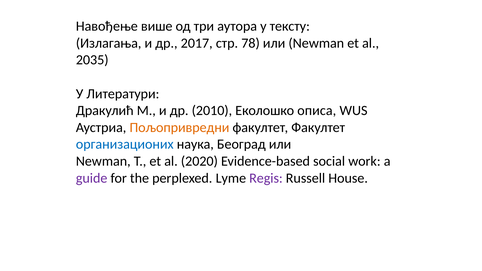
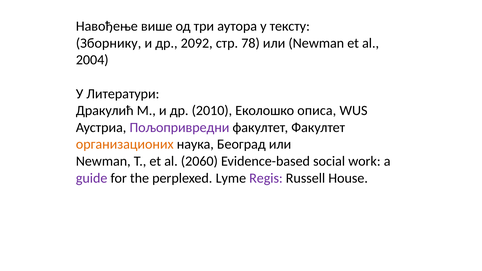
Излагања: Излагања -> Зборнику (109, 43)
2017: 2017 -> 2092 (197, 43)
2035: 2035 -> 2004 (92, 60)
Пољопривредни colour: orange -> purple (179, 128)
организационих colour: blue -> orange (125, 144)
2020: 2020 -> 2060 (199, 161)
